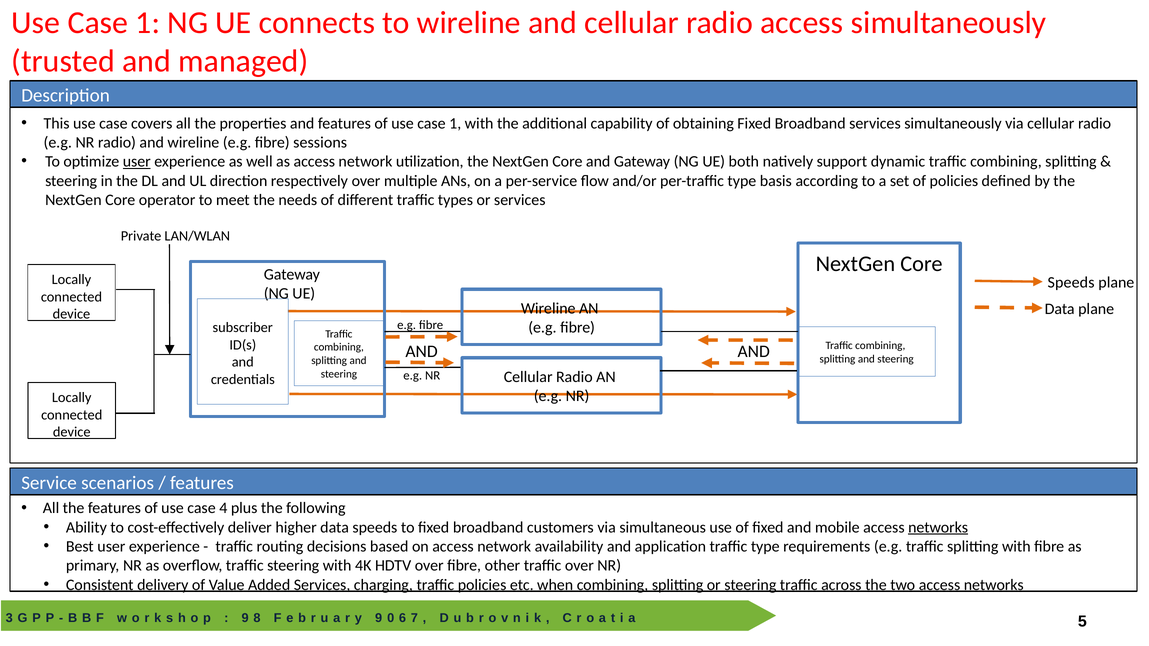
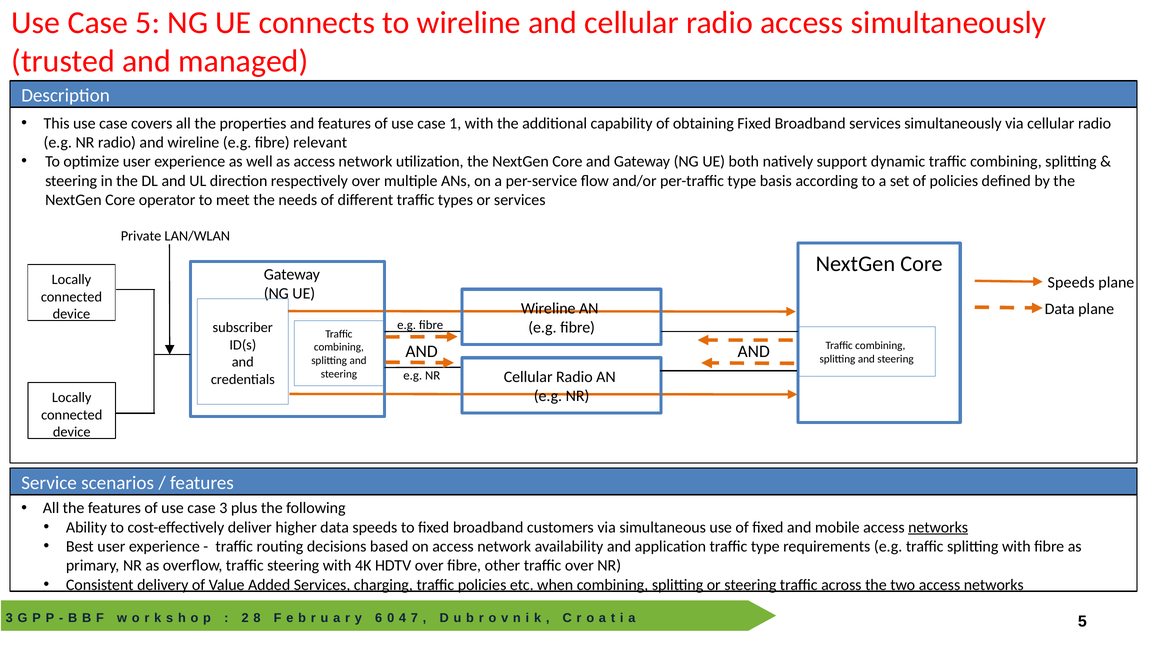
1: 1 -> 5 (148, 23)
sessions: sessions -> relevant (320, 143)
user underline: present -> none (137, 162)
case 4: 4 -> 3 (223, 508)
9: 9 -> 2 (245, 618)
9: 9 -> 6 (379, 618)
6: 6 -> 4 (403, 618)
